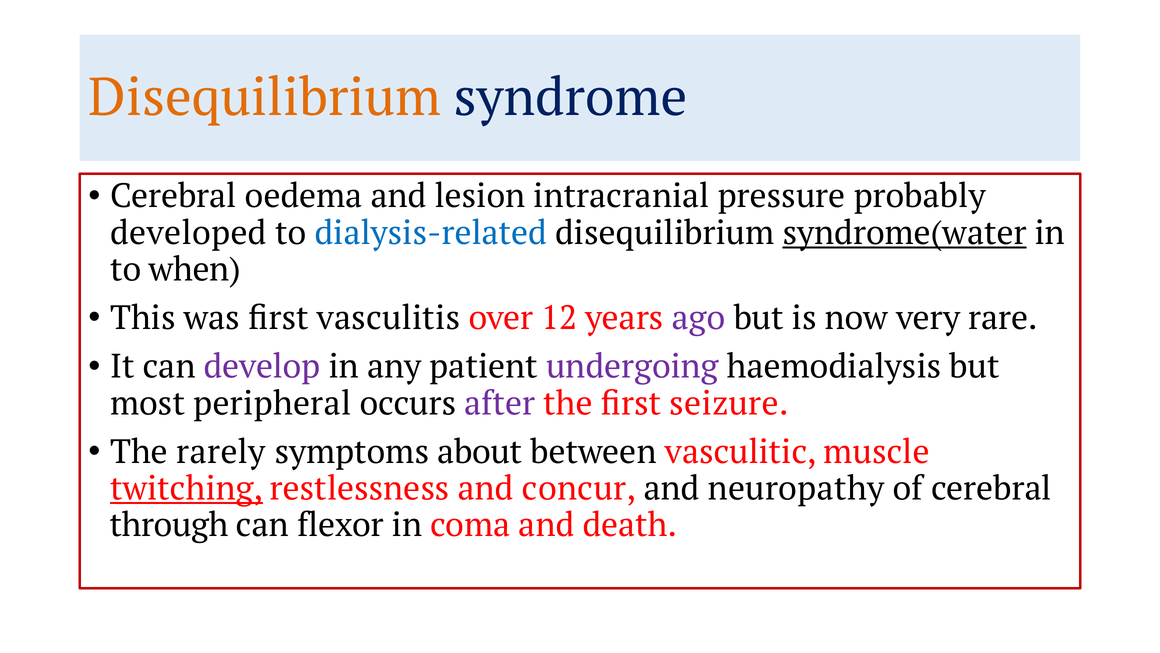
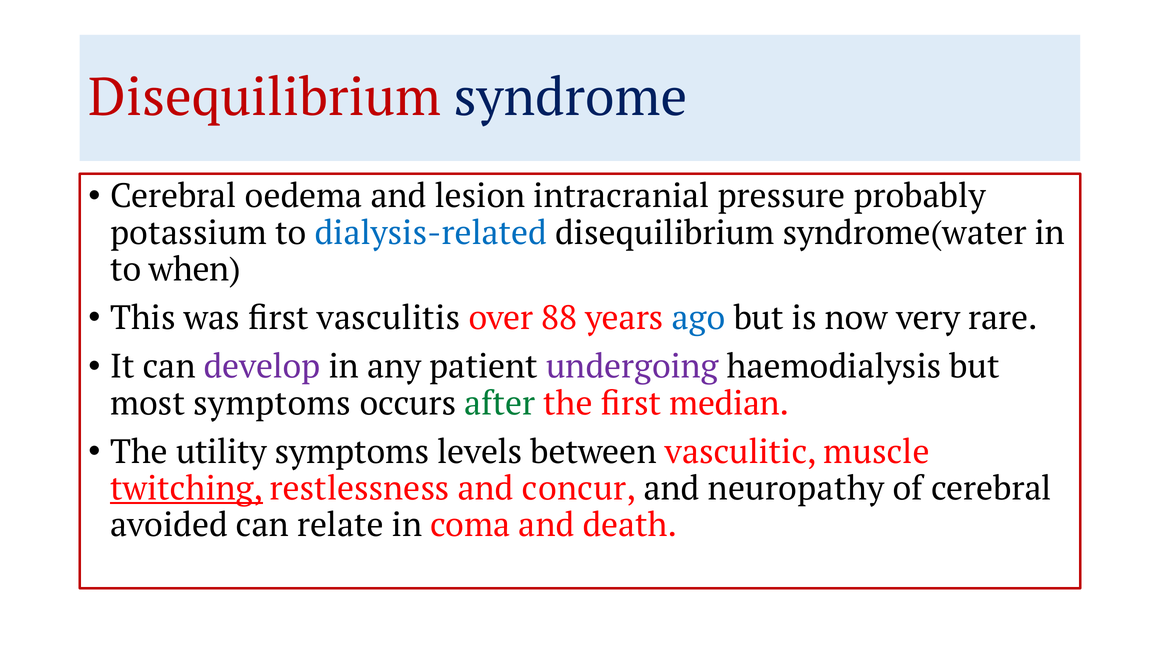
Disequilibrium colour: orange -> red (265, 97)
developed: developed -> potassium (189, 233)
syndrome(water underline: present -> none (905, 233)
12: 12 -> 88 (559, 318)
ago colour: purple -> blue (699, 318)
most peripheral: peripheral -> symptoms (272, 403)
after colour: purple -> green (500, 403)
seizure: seizure -> median (729, 403)
rarely: rarely -> utility (221, 452)
about: about -> levels (480, 452)
through: through -> avoided (169, 525)
flexor: flexor -> relate (340, 525)
